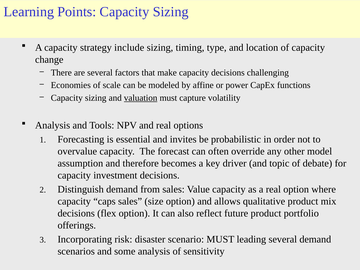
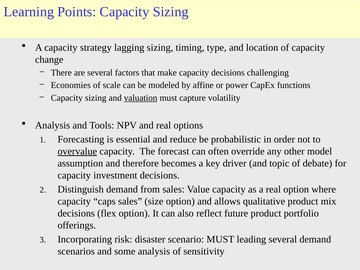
include: include -> lagging (129, 47)
invites: invites -> reduce (183, 139)
overvalue underline: none -> present (77, 151)
